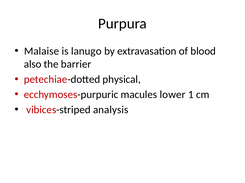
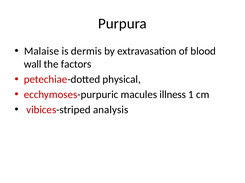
lanugo: lanugo -> dermis (86, 51)
also: also -> wall (33, 64)
barrier: barrier -> factors (76, 64)
lower: lower -> illness (173, 95)
